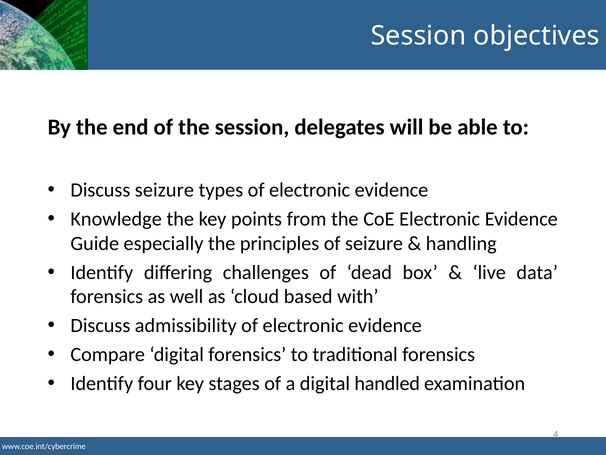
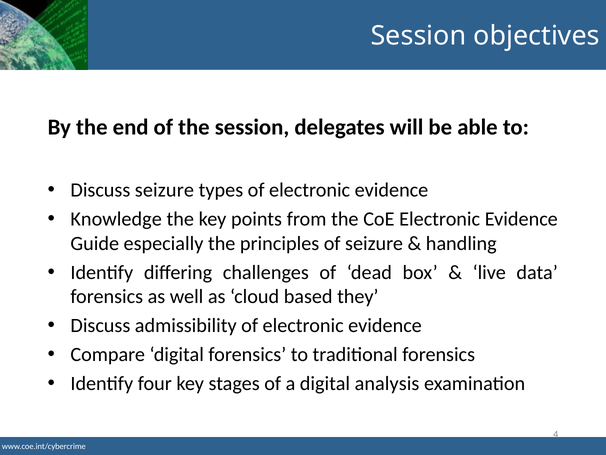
with: with -> they (358, 296)
handled: handled -> analysis (387, 383)
